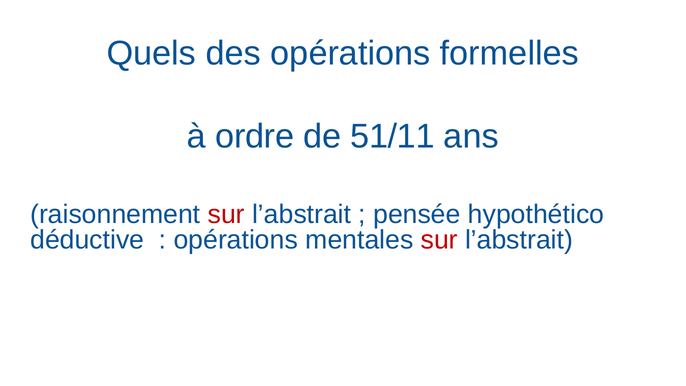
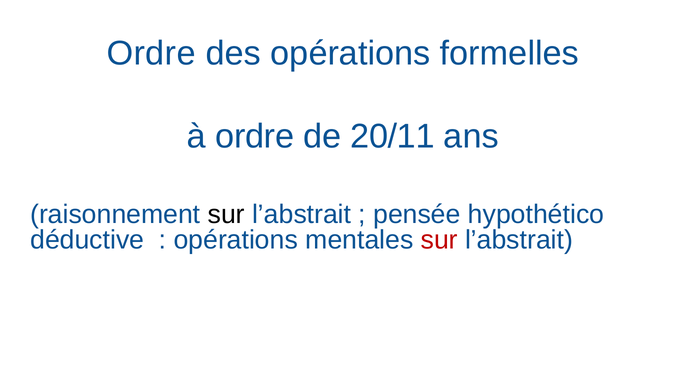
Quels: Quels -> Ordre (151, 54)
51/11: 51/11 -> 20/11 (393, 137)
sur colour: red -> black (226, 214)
